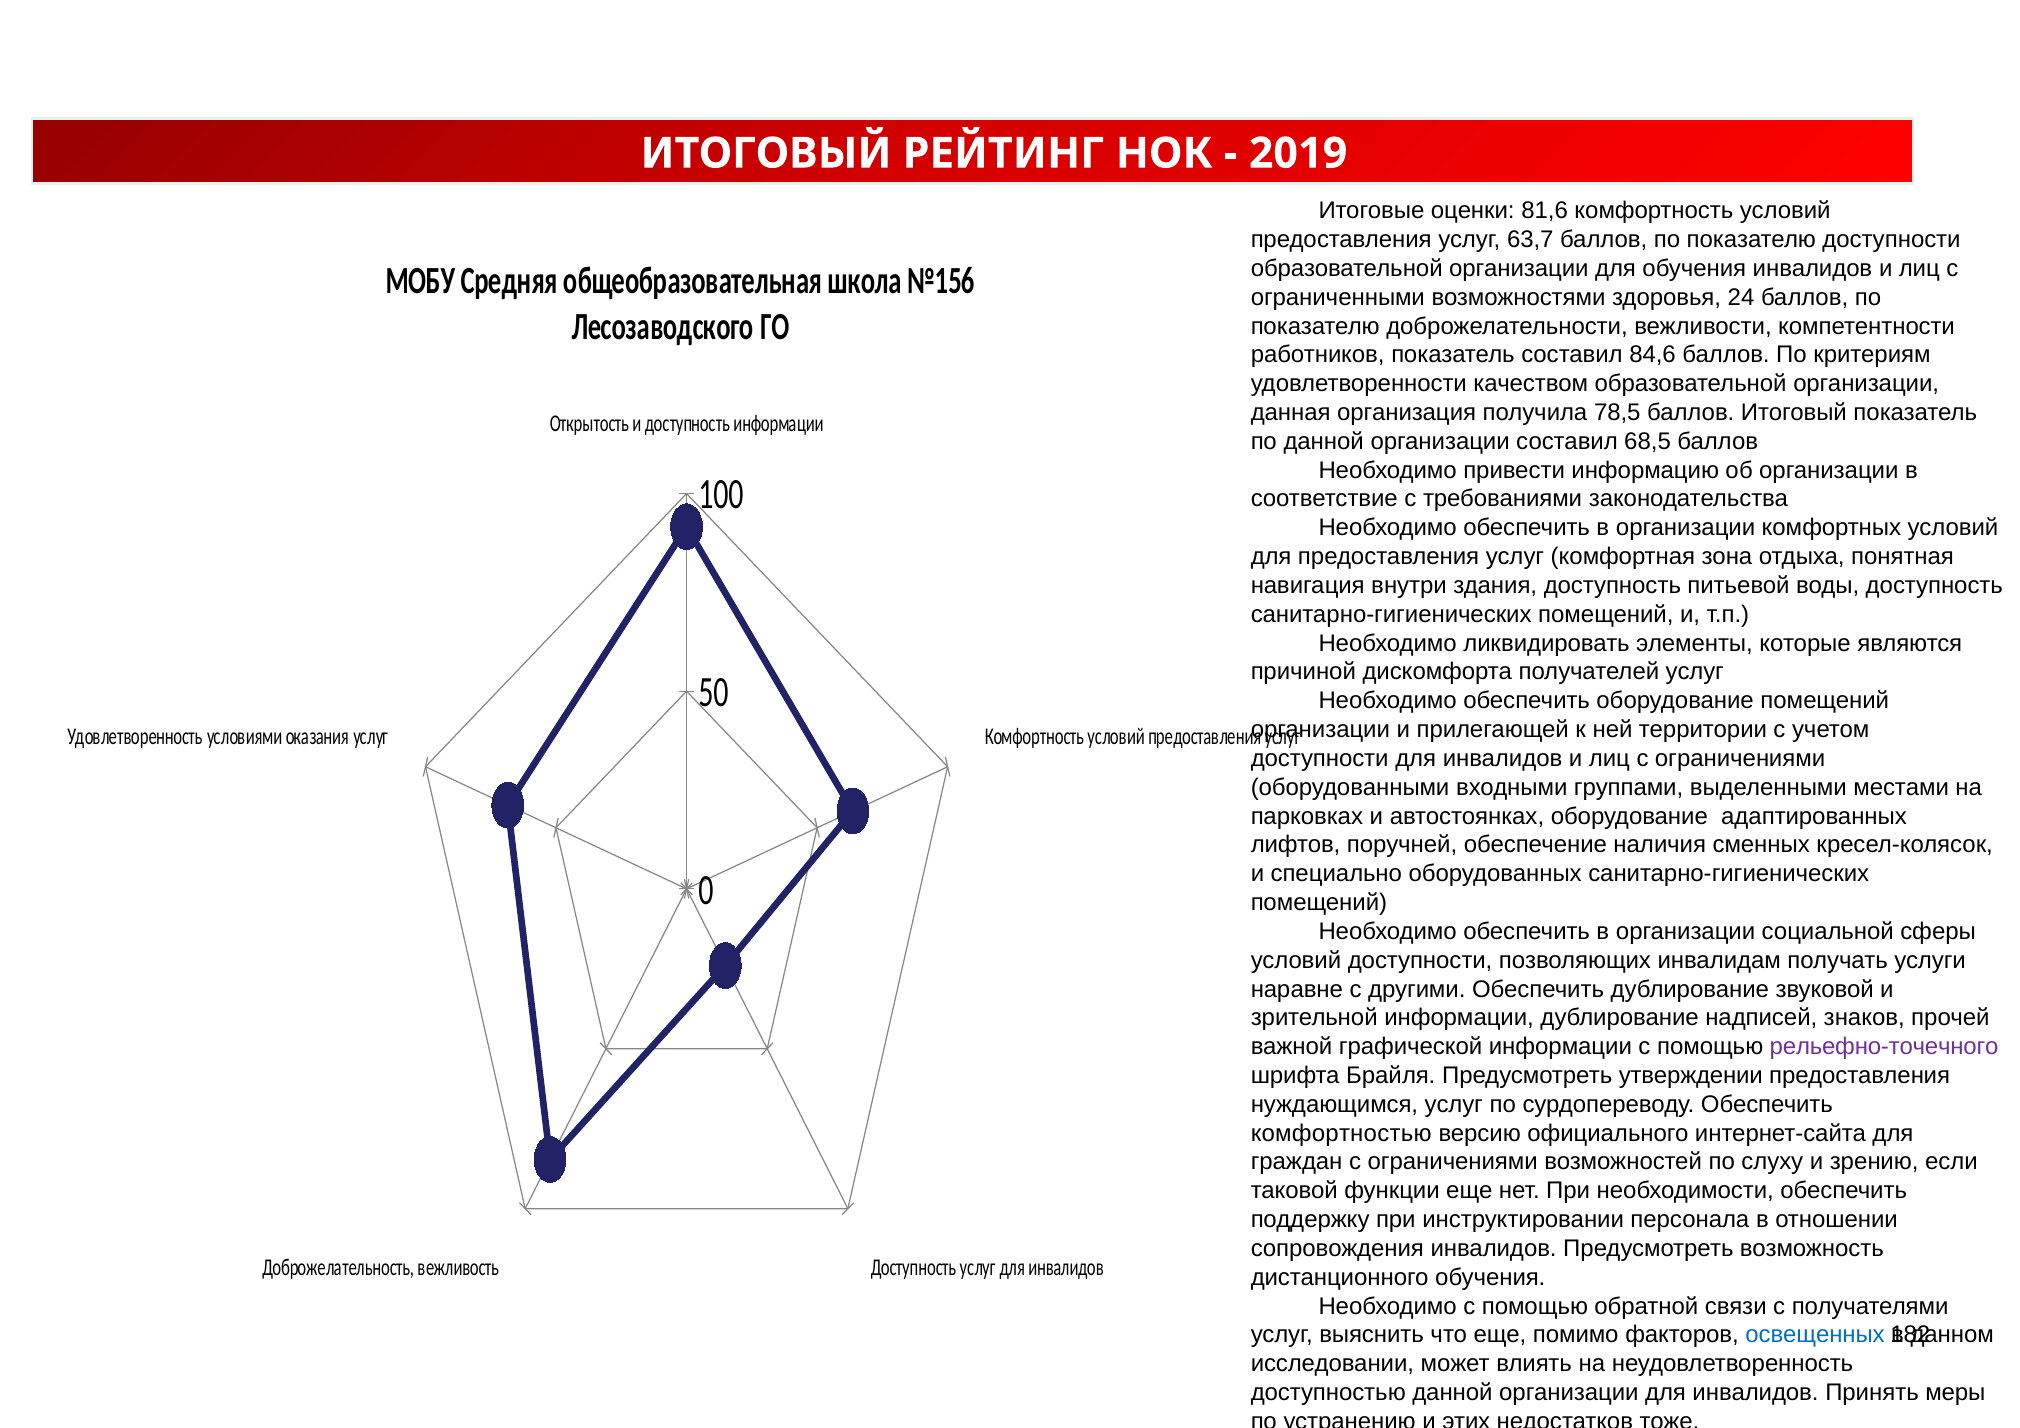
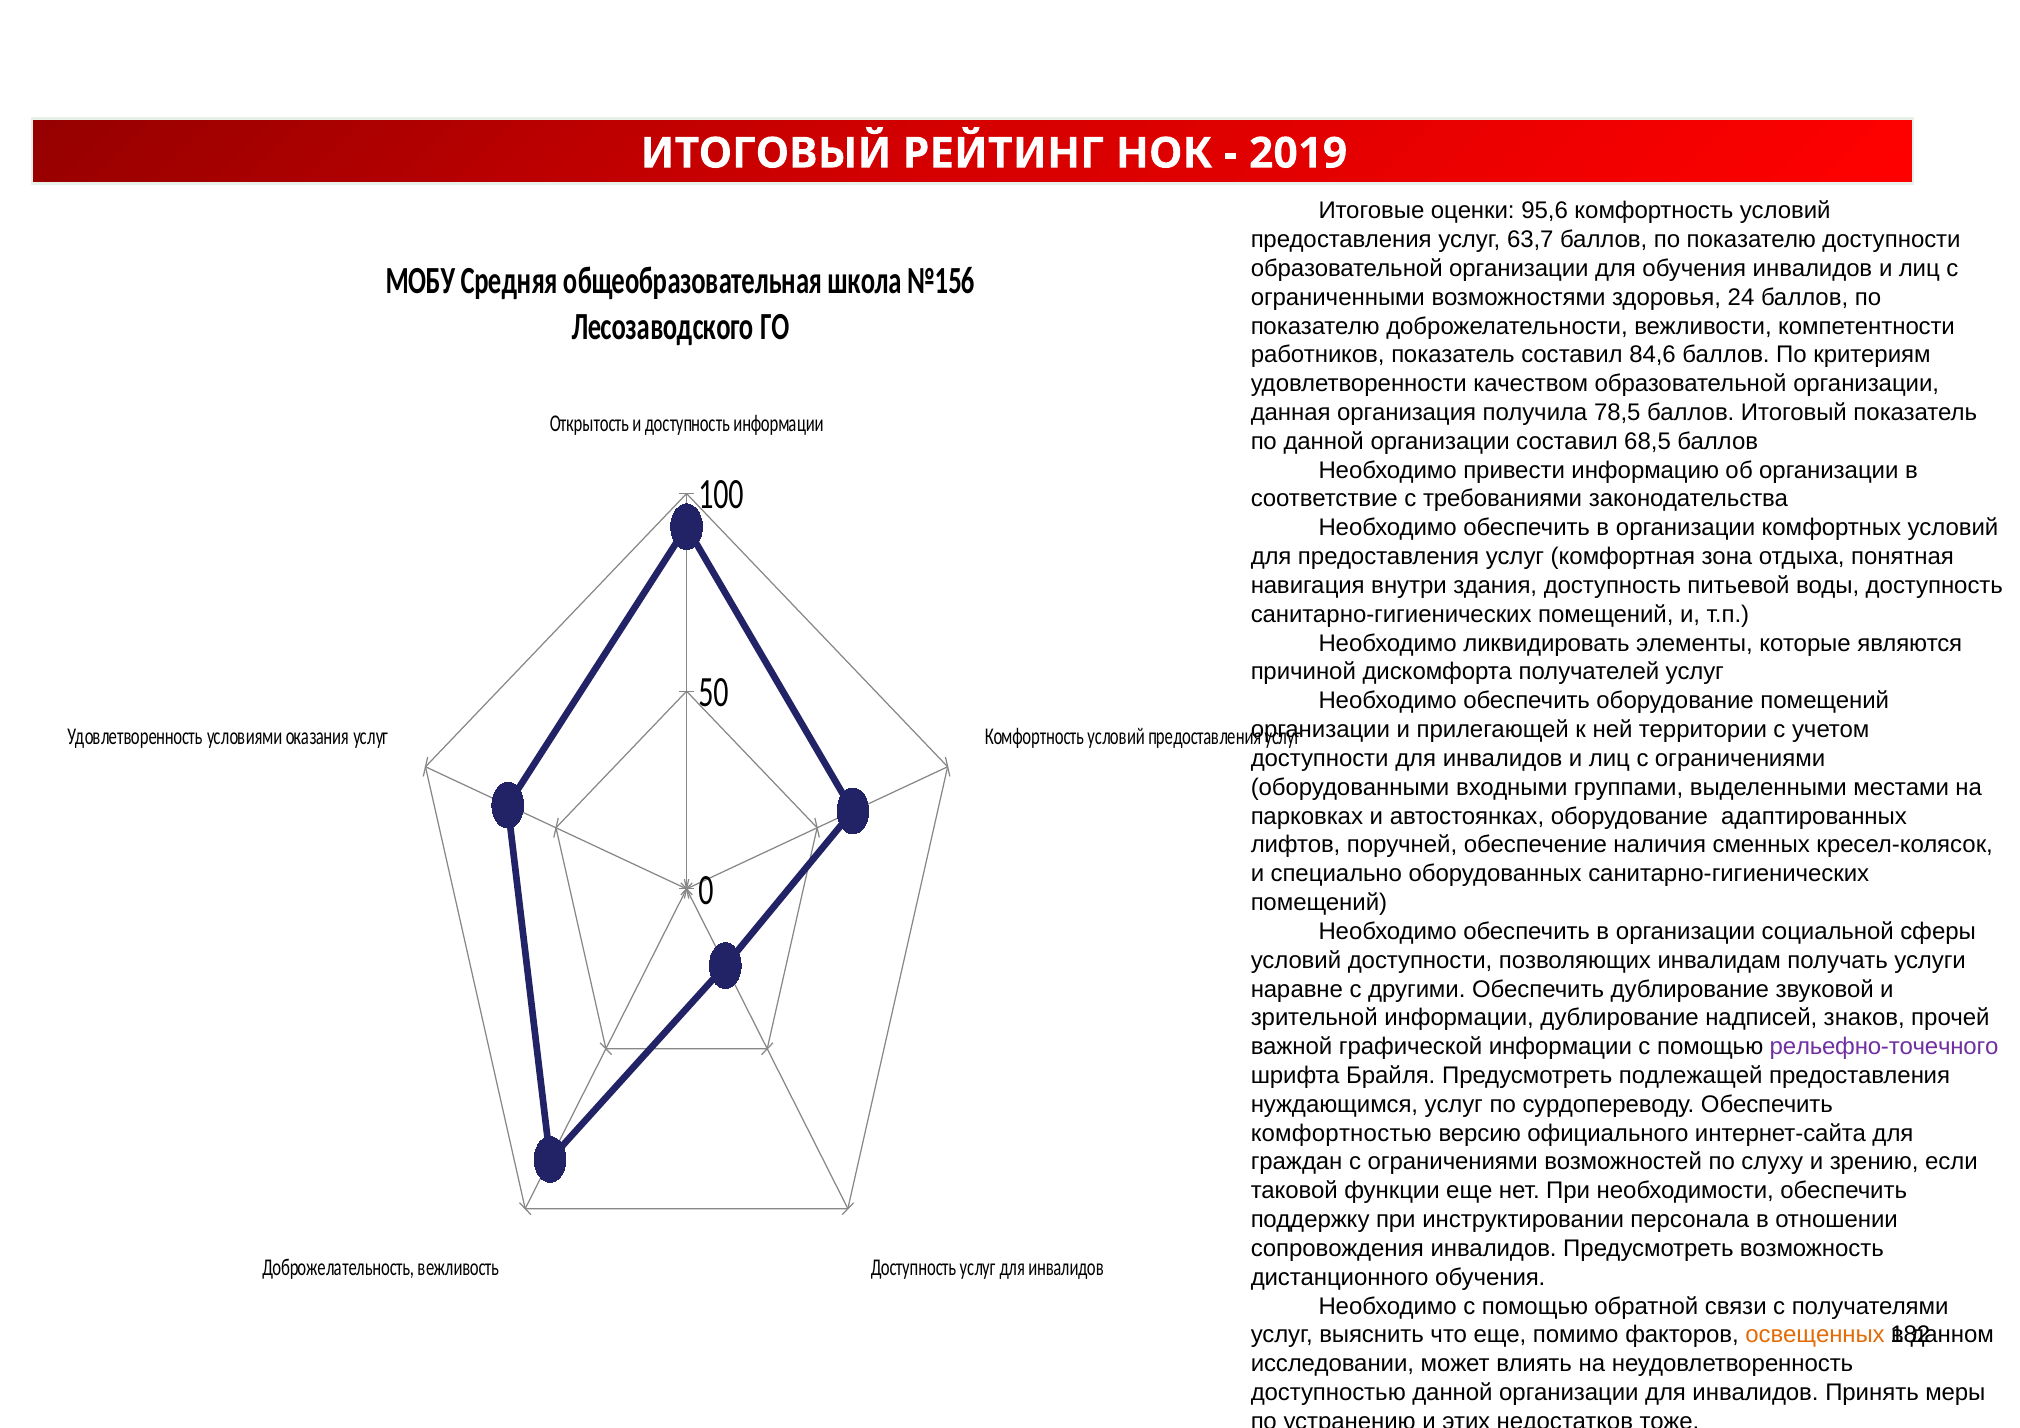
81,6: 81,6 -> 95,6 (1545, 211)
утверждении: утверждении -> подлежащей (1691, 1076)
освещенных colour: blue -> orange (1815, 1335)
